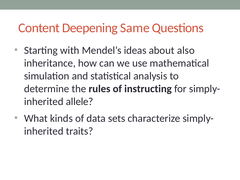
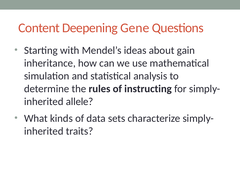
Same: Same -> Gene (135, 28)
also: also -> gain (186, 50)
